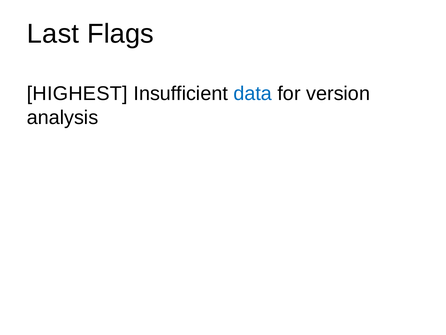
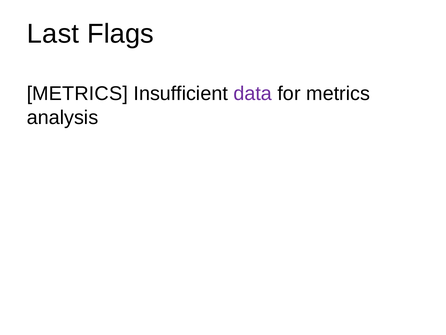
HIGHEST: HIGHEST -> METRICS (77, 94)
data colour: blue -> purple (253, 94)
for version: version -> metrics (338, 94)
